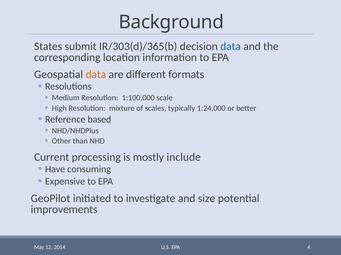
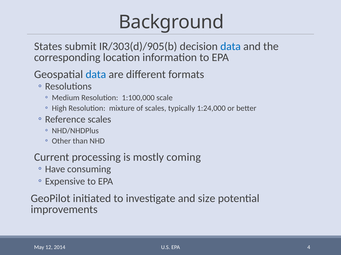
IR/303(d)/365(b: IR/303(d)/365(b -> IR/303(d)/905(b (138, 47)
data colour: orange -> blue (96, 75)
Reference based: based -> scales (99, 120)
include: include -> coming (184, 157)
